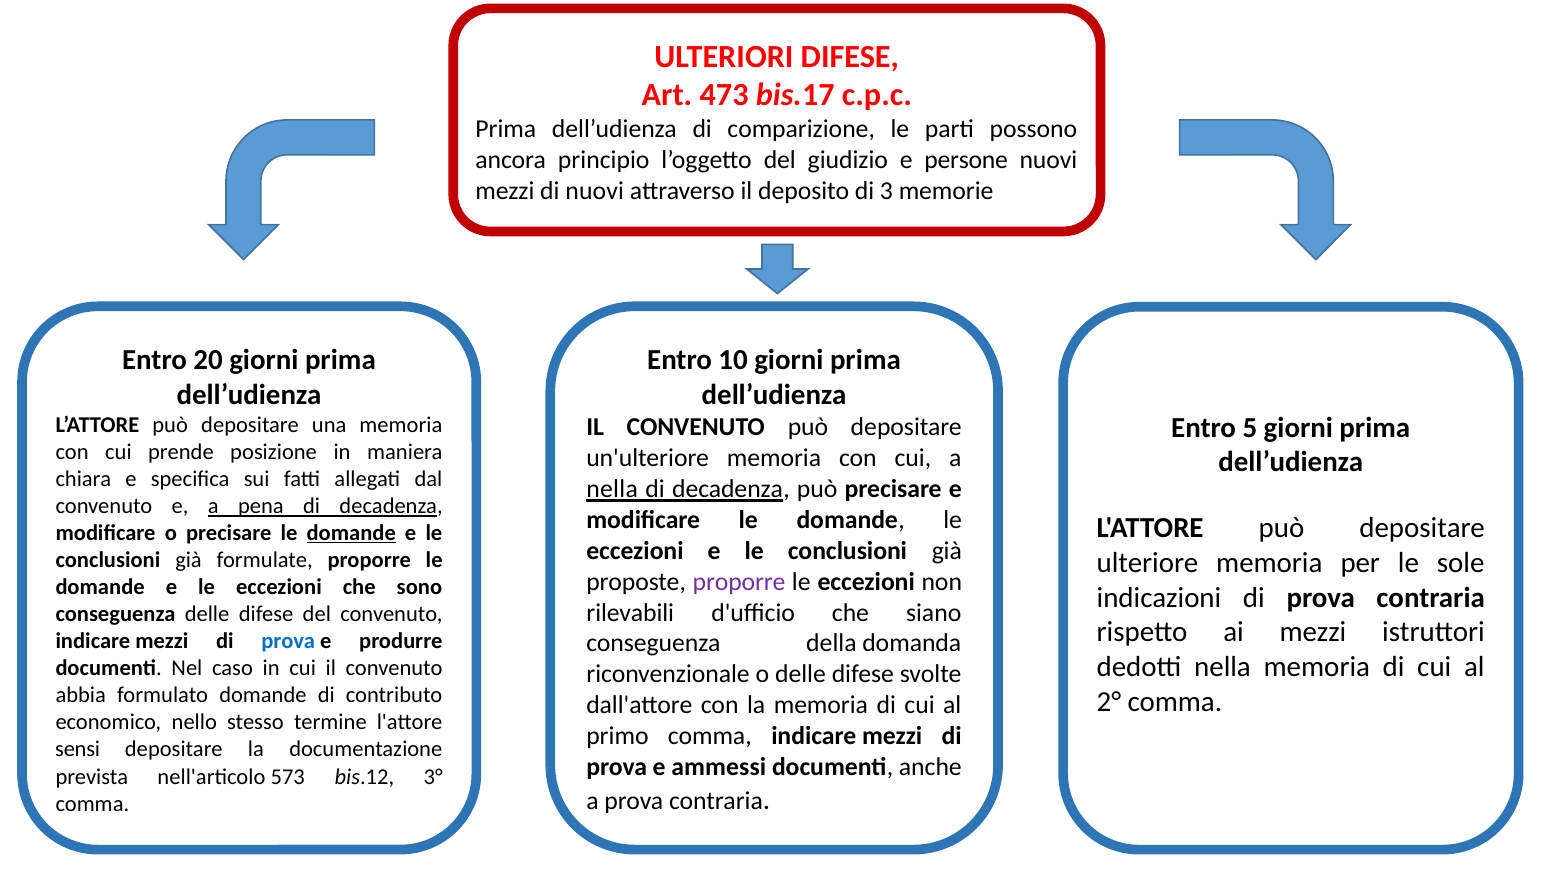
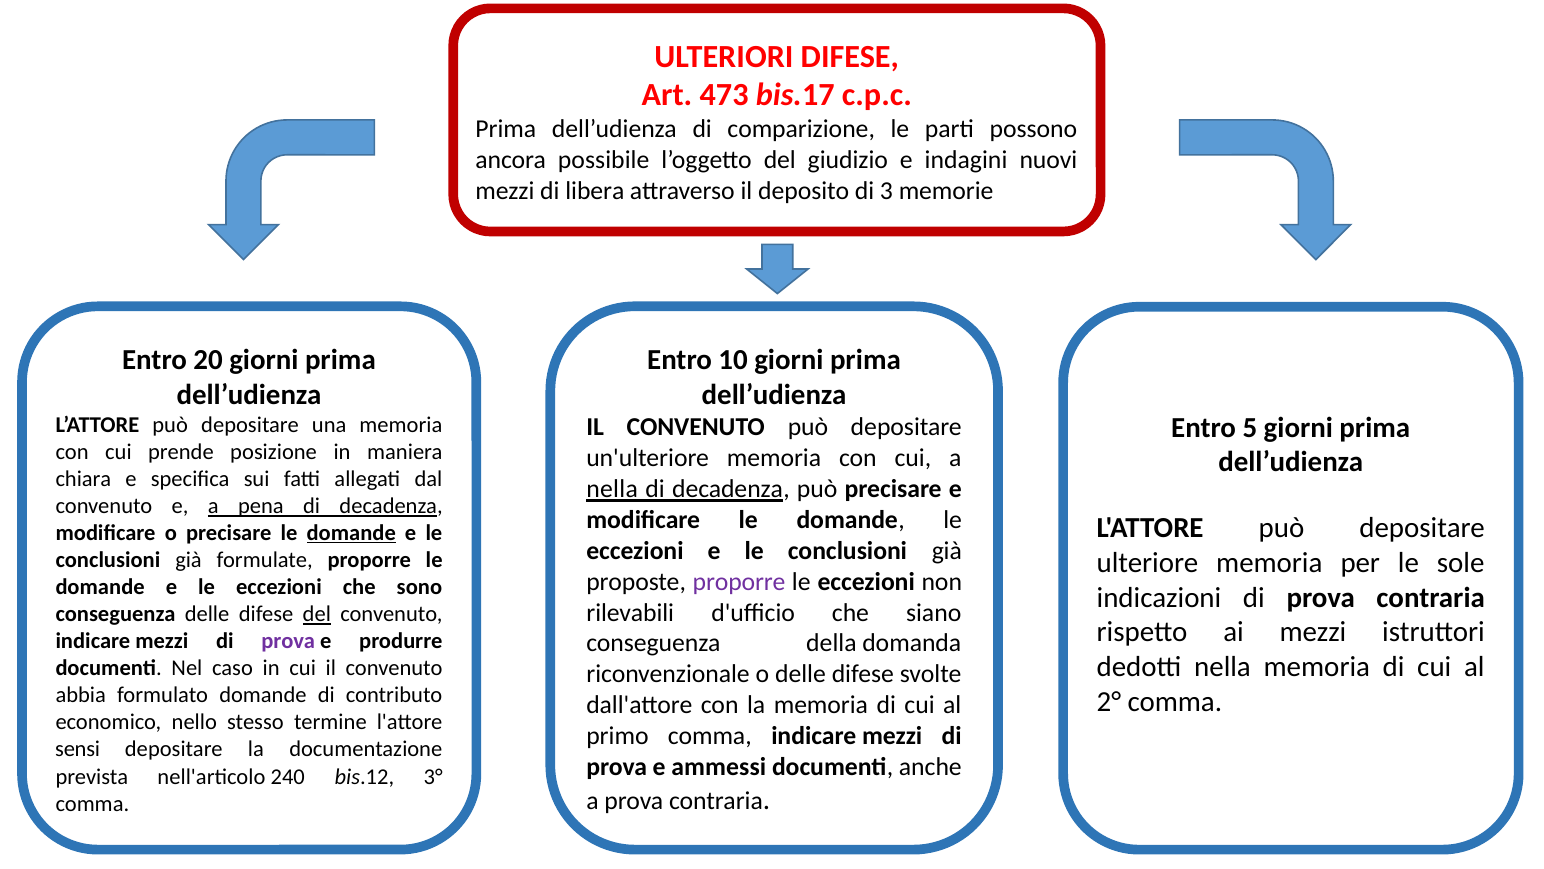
principio: principio -> possibile (604, 160)
persone: persone -> indagini (966, 160)
di nuovi: nuovi -> libera (595, 191)
del underline: none -> present (317, 614)
prova colour: blue -> purple (288, 641)
573: 573 -> 240 (288, 776)
